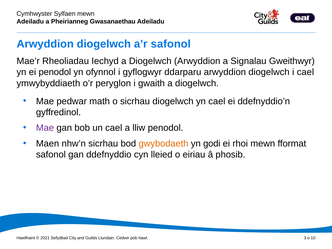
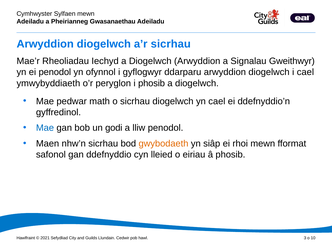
a’r safonol: safonol -> sicrhau (171, 44)
i gwaith: gwaith -> phosib (152, 83)
Mae colour: purple -> blue (45, 128)
un cael: cael -> godi (114, 128)
godi: godi -> siâp (212, 144)
